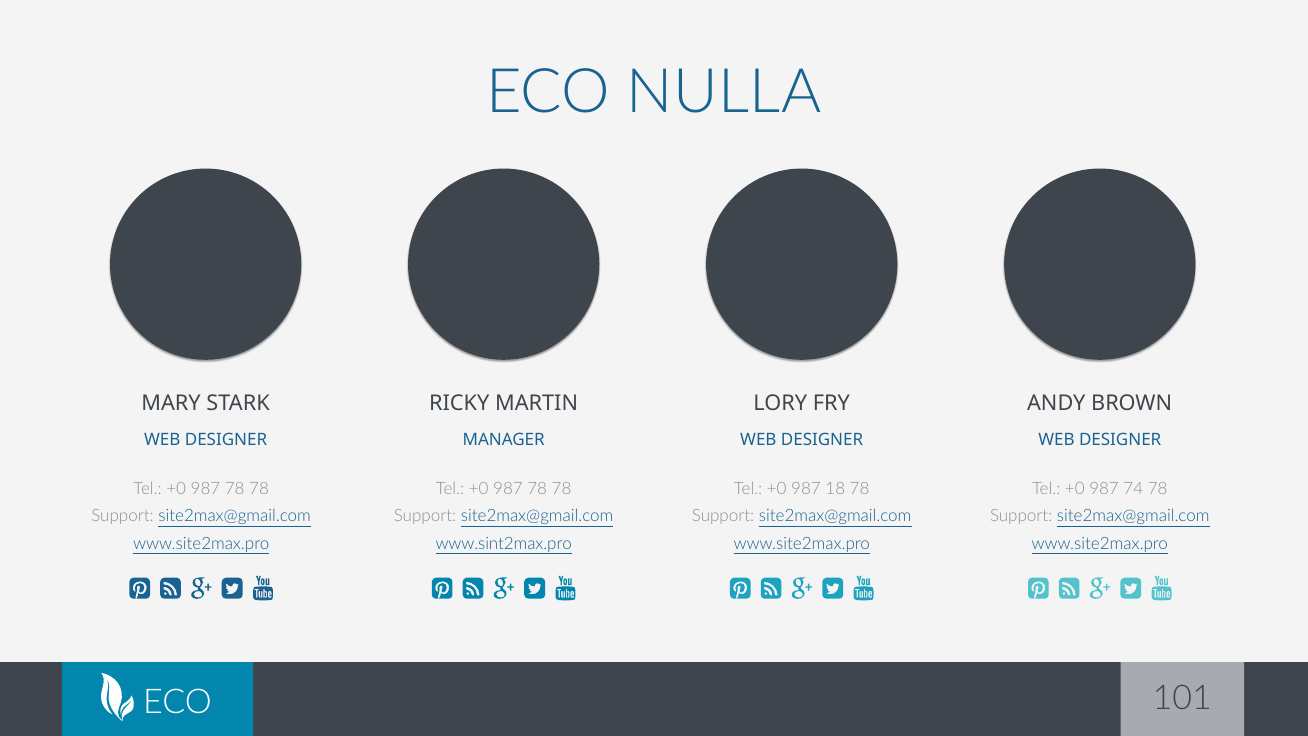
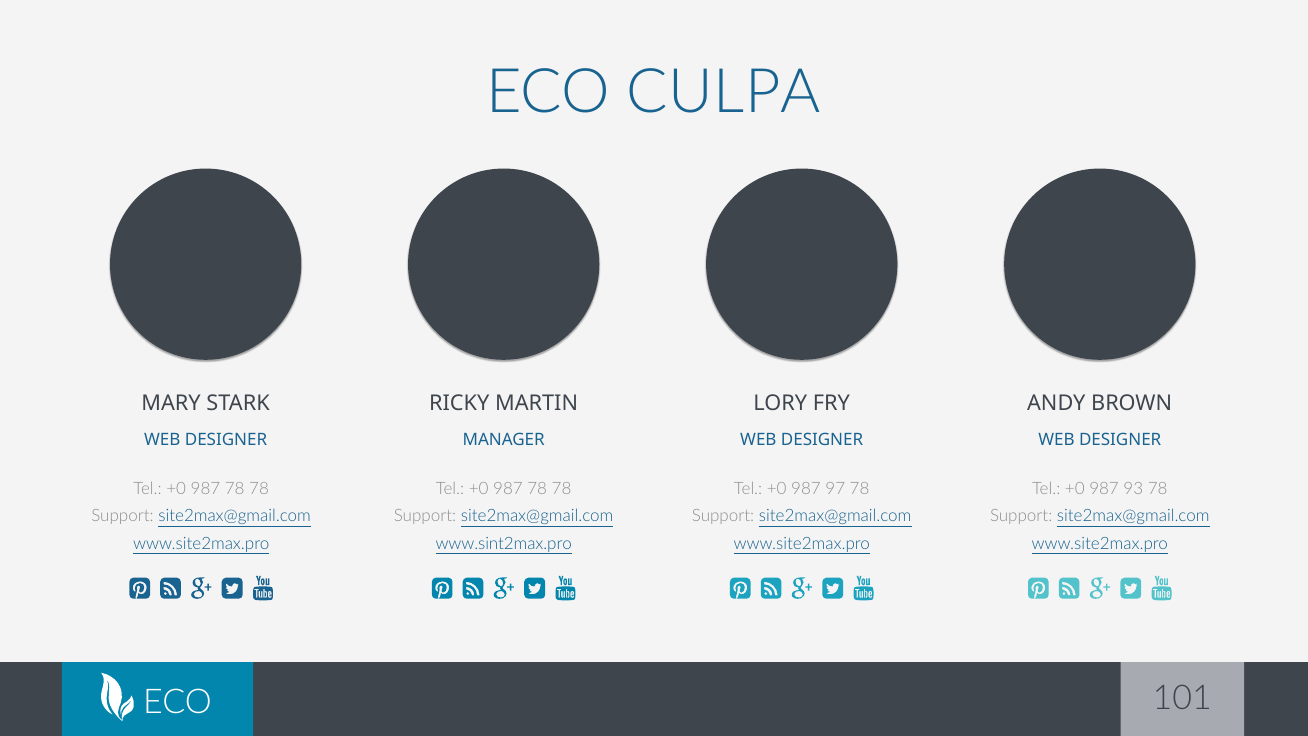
NULLA: NULLA -> CULPA (724, 92)
18: 18 -> 97 (835, 489)
74: 74 -> 93 (1133, 489)
